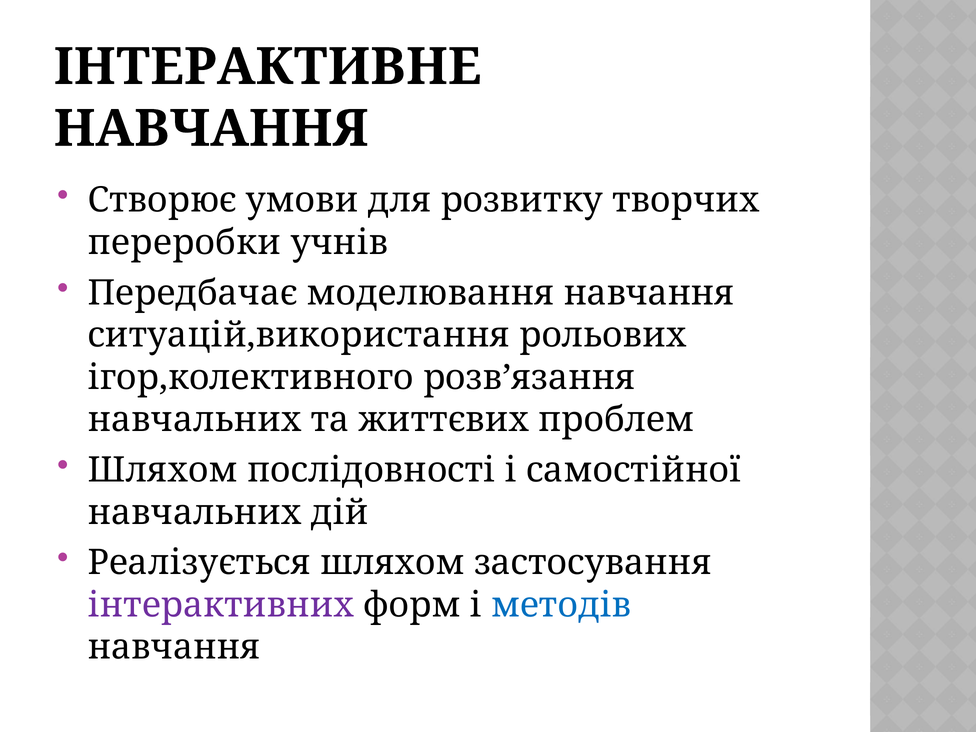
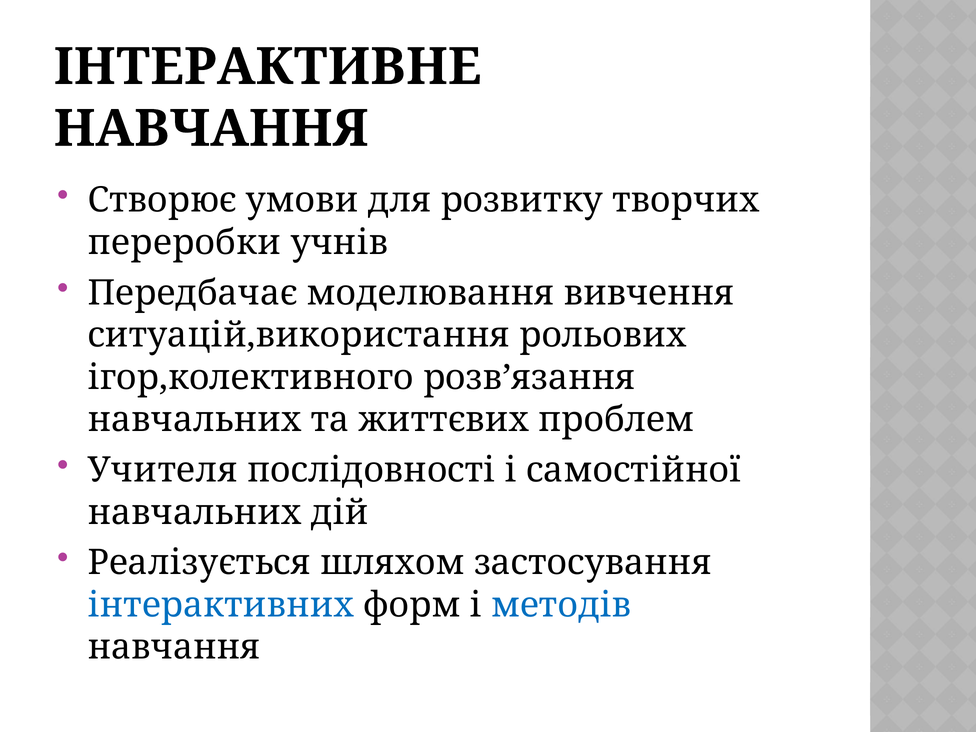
моделювання навчання: навчання -> вивчення (649, 293)
Шляхом: Шляхом -> Учителя (163, 470)
інтерактивних colour: purple -> blue (221, 605)
